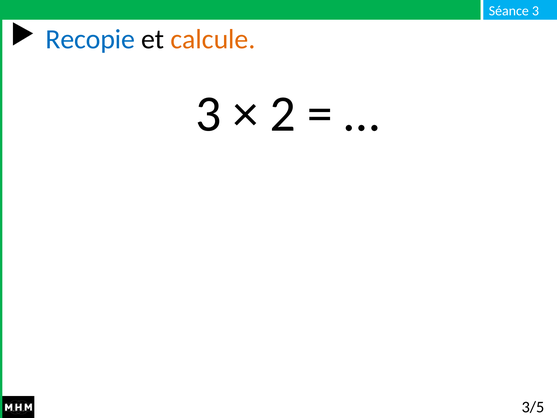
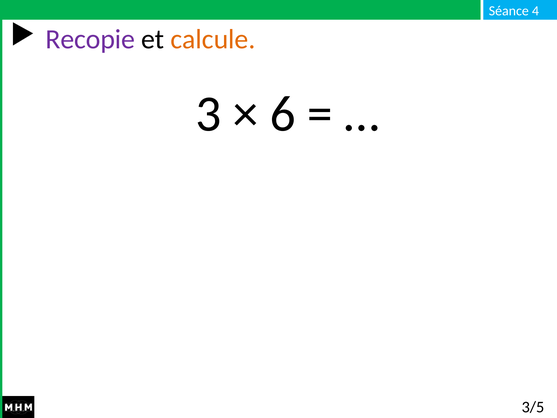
3: 3 -> 4 (536, 11)
Recopie colour: blue -> purple (90, 39)
2: 2 -> 6 (283, 114)
